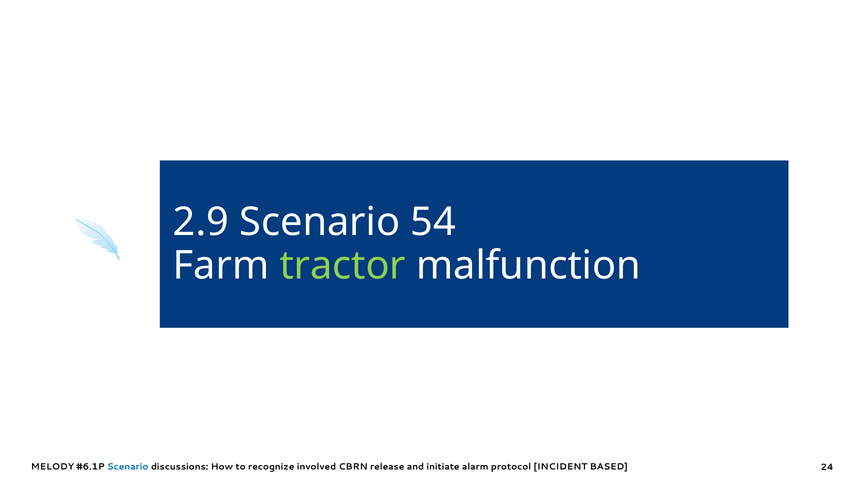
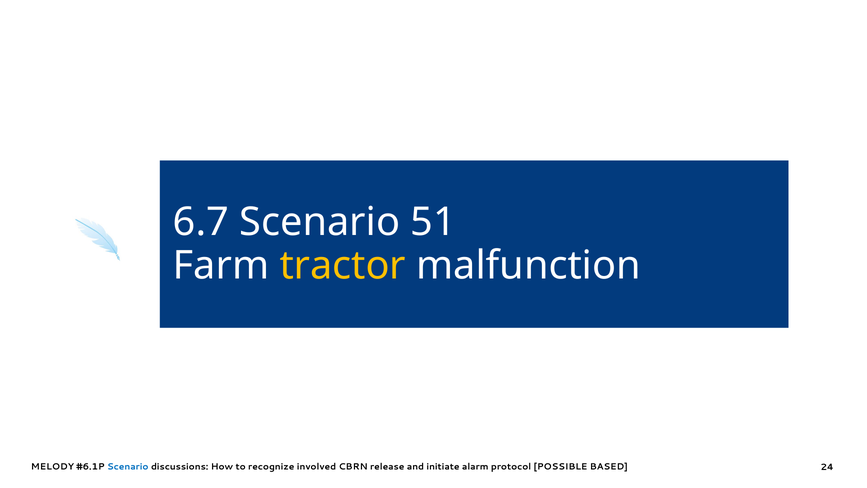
2.9: 2.9 -> 6.7 (201, 222)
54: 54 -> 51 (433, 222)
tractor colour: light green -> yellow (343, 265)
INCIDENT: INCIDENT -> POSSIBLE (560, 466)
